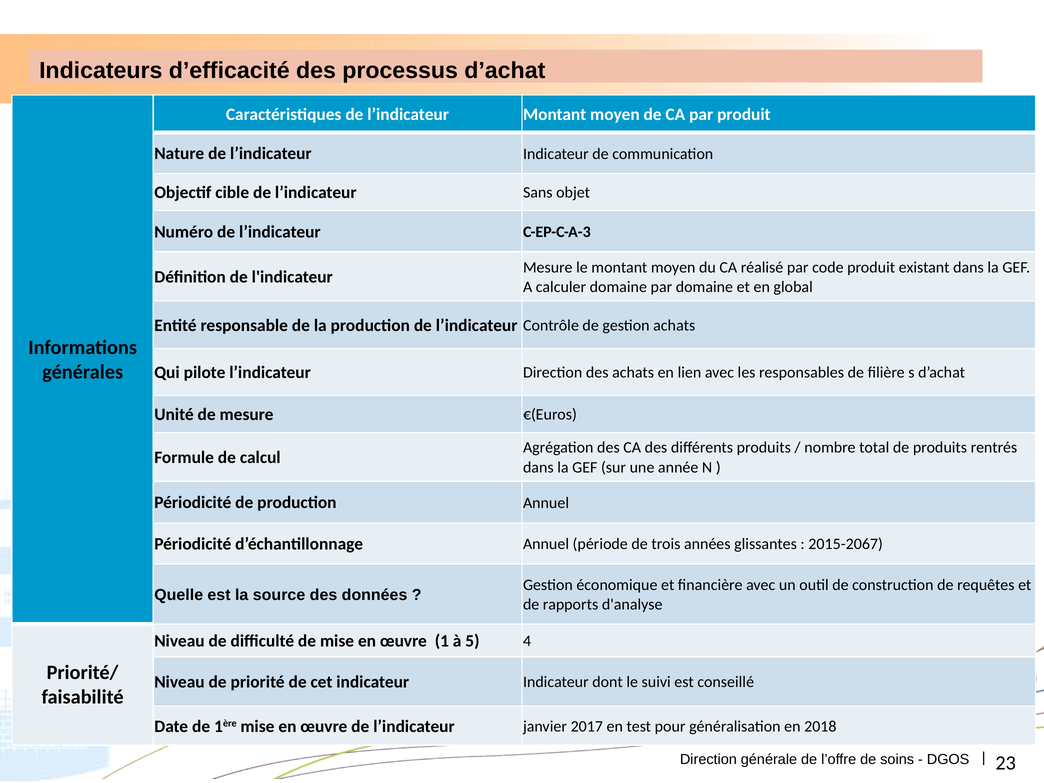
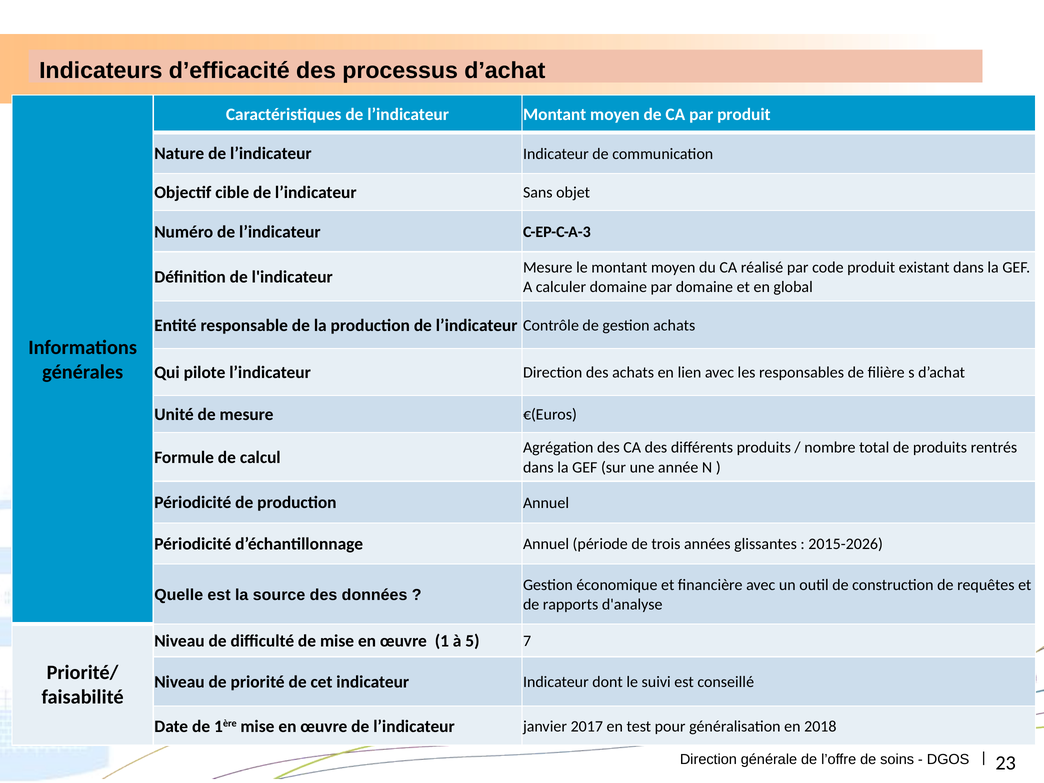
2015-2067: 2015-2067 -> 2015-2026 (846, 544)
4: 4 -> 7 (527, 641)
